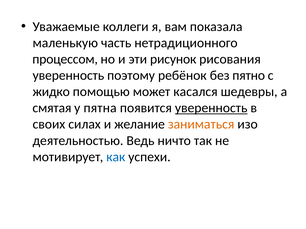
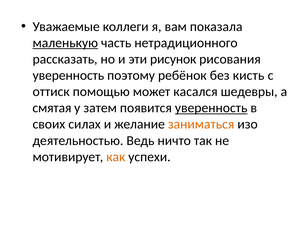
маленькую underline: none -> present (65, 43)
процессом: процессом -> рассказать (65, 59)
пятно: пятно -> кисть (249, 76)
жидко: жидко -> оттиск (51, 92)
пятна: пятна -> затем (100, 108)
как colour: blue -> orange (116, 157)
